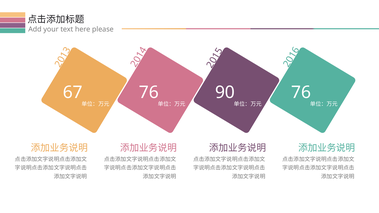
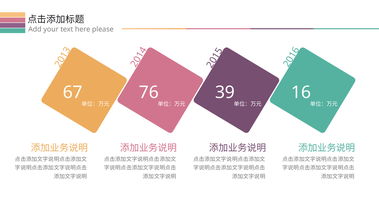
90: 90 -> 39 (225, 92)
76: 76 -> 16 (301, 92)
